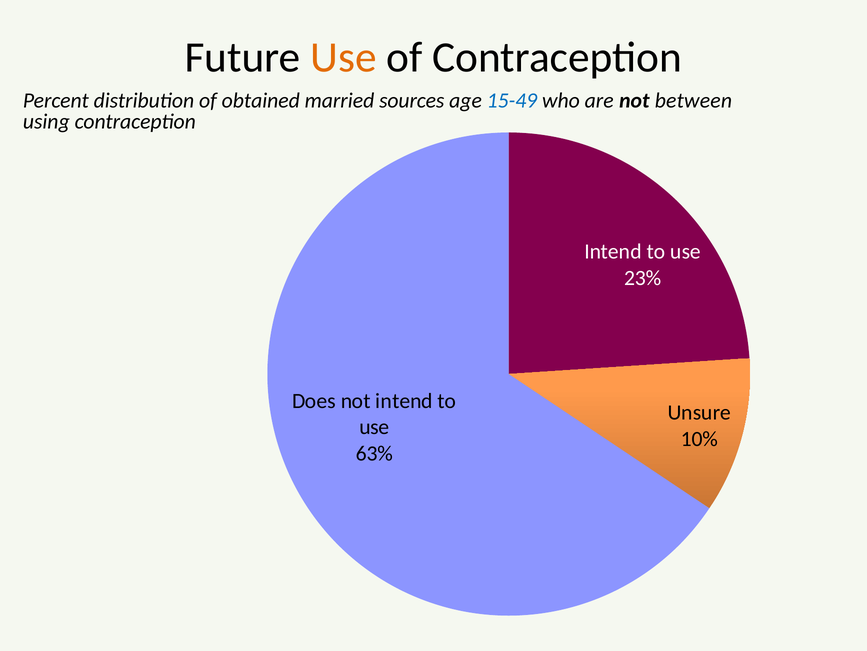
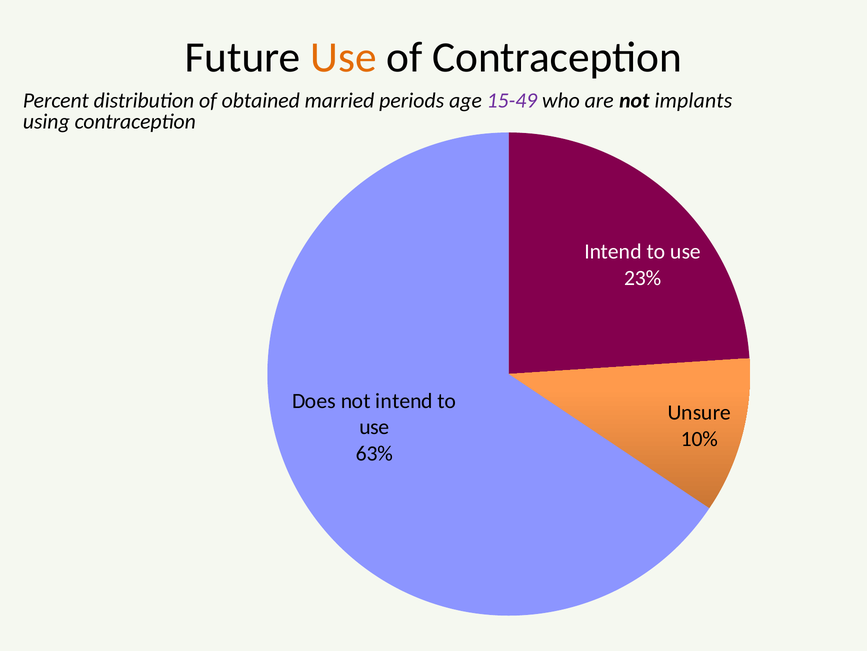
sources: sources -> periods (412, 100)
15-49 colour: blue -> purple (512, 100)
between: between -> implants (693, 100)
